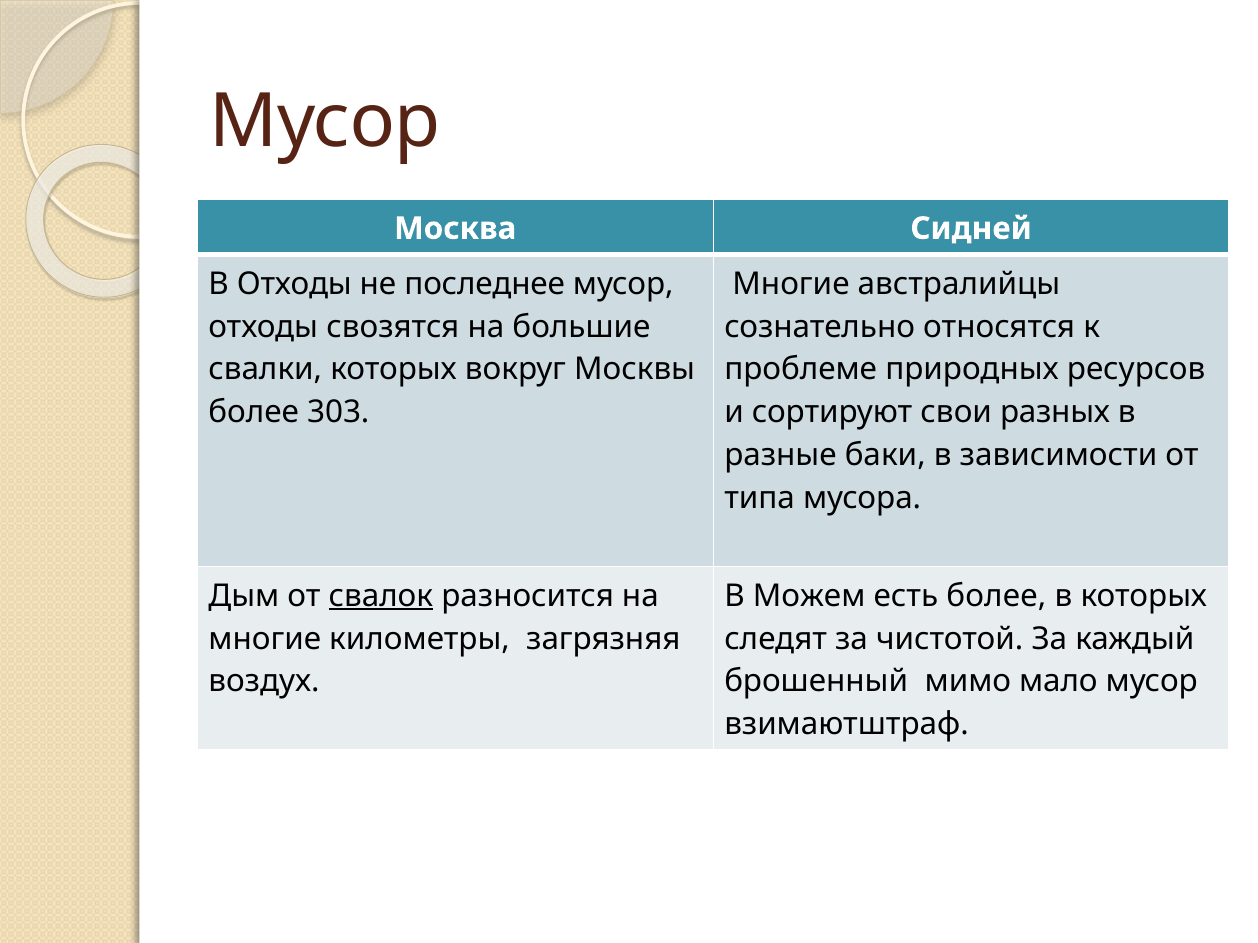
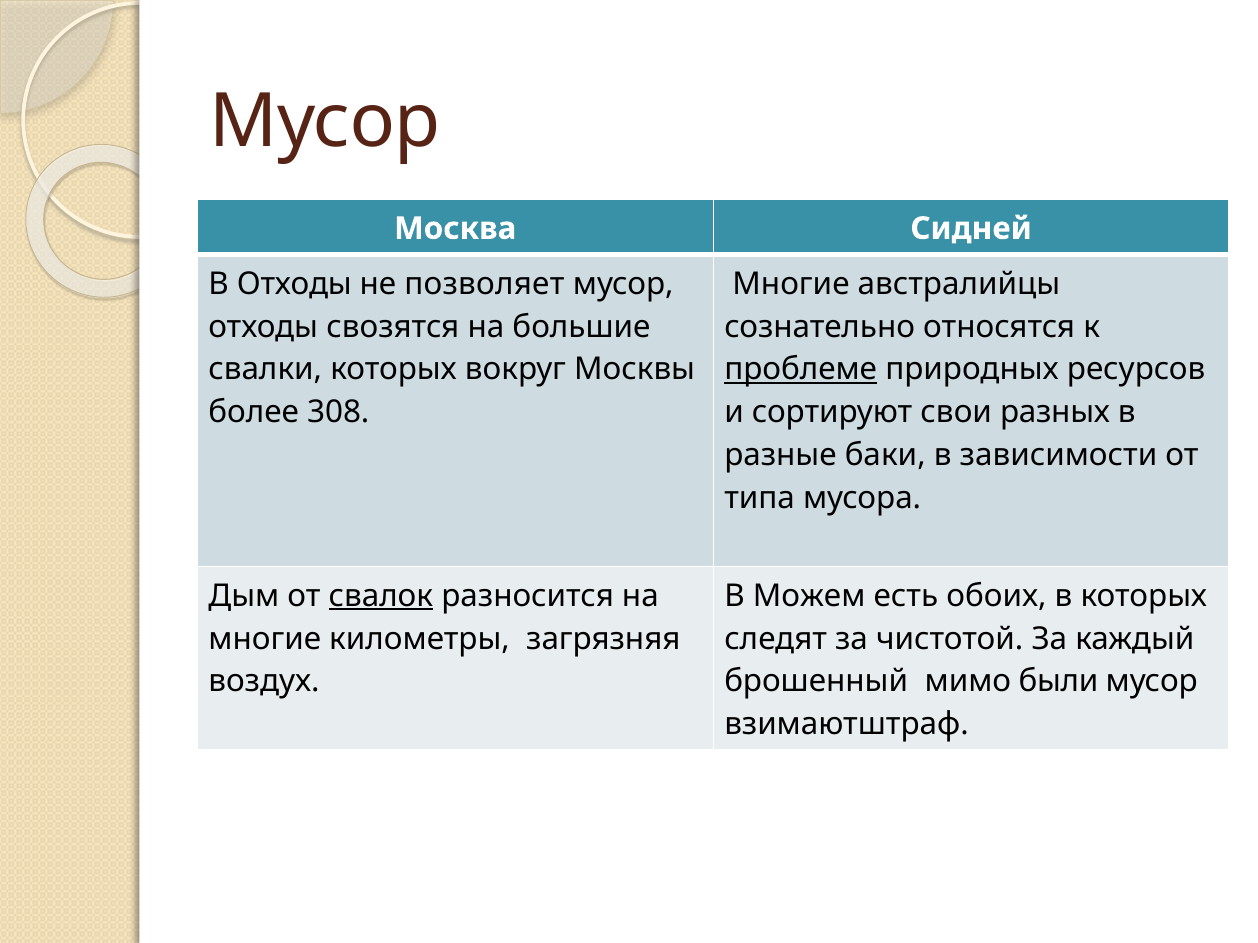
последнее: последнее -> позволяет (484, 284)
проблеме underline: none -> present (801, 370)
303: 303 -> 308 (338, 412)
есть более: более -> обоих (996, 596)
мало: мало -> были (1059, 682)
